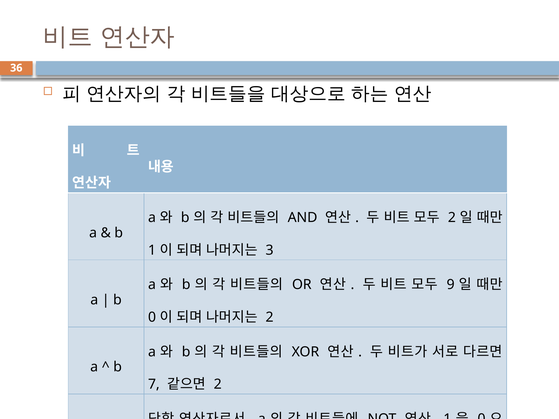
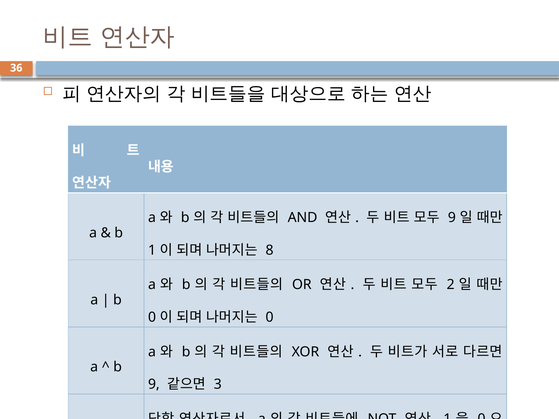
2: 2 -> 9 (452, 218)
3: 3 -> 8 (270, 250)
9: 9 -> 2 (451, 285)
2: 2 -> 0 (270, 317)
7: 7 -> 9 (154, 385)
2: 2 -> 3 (218, 385)
